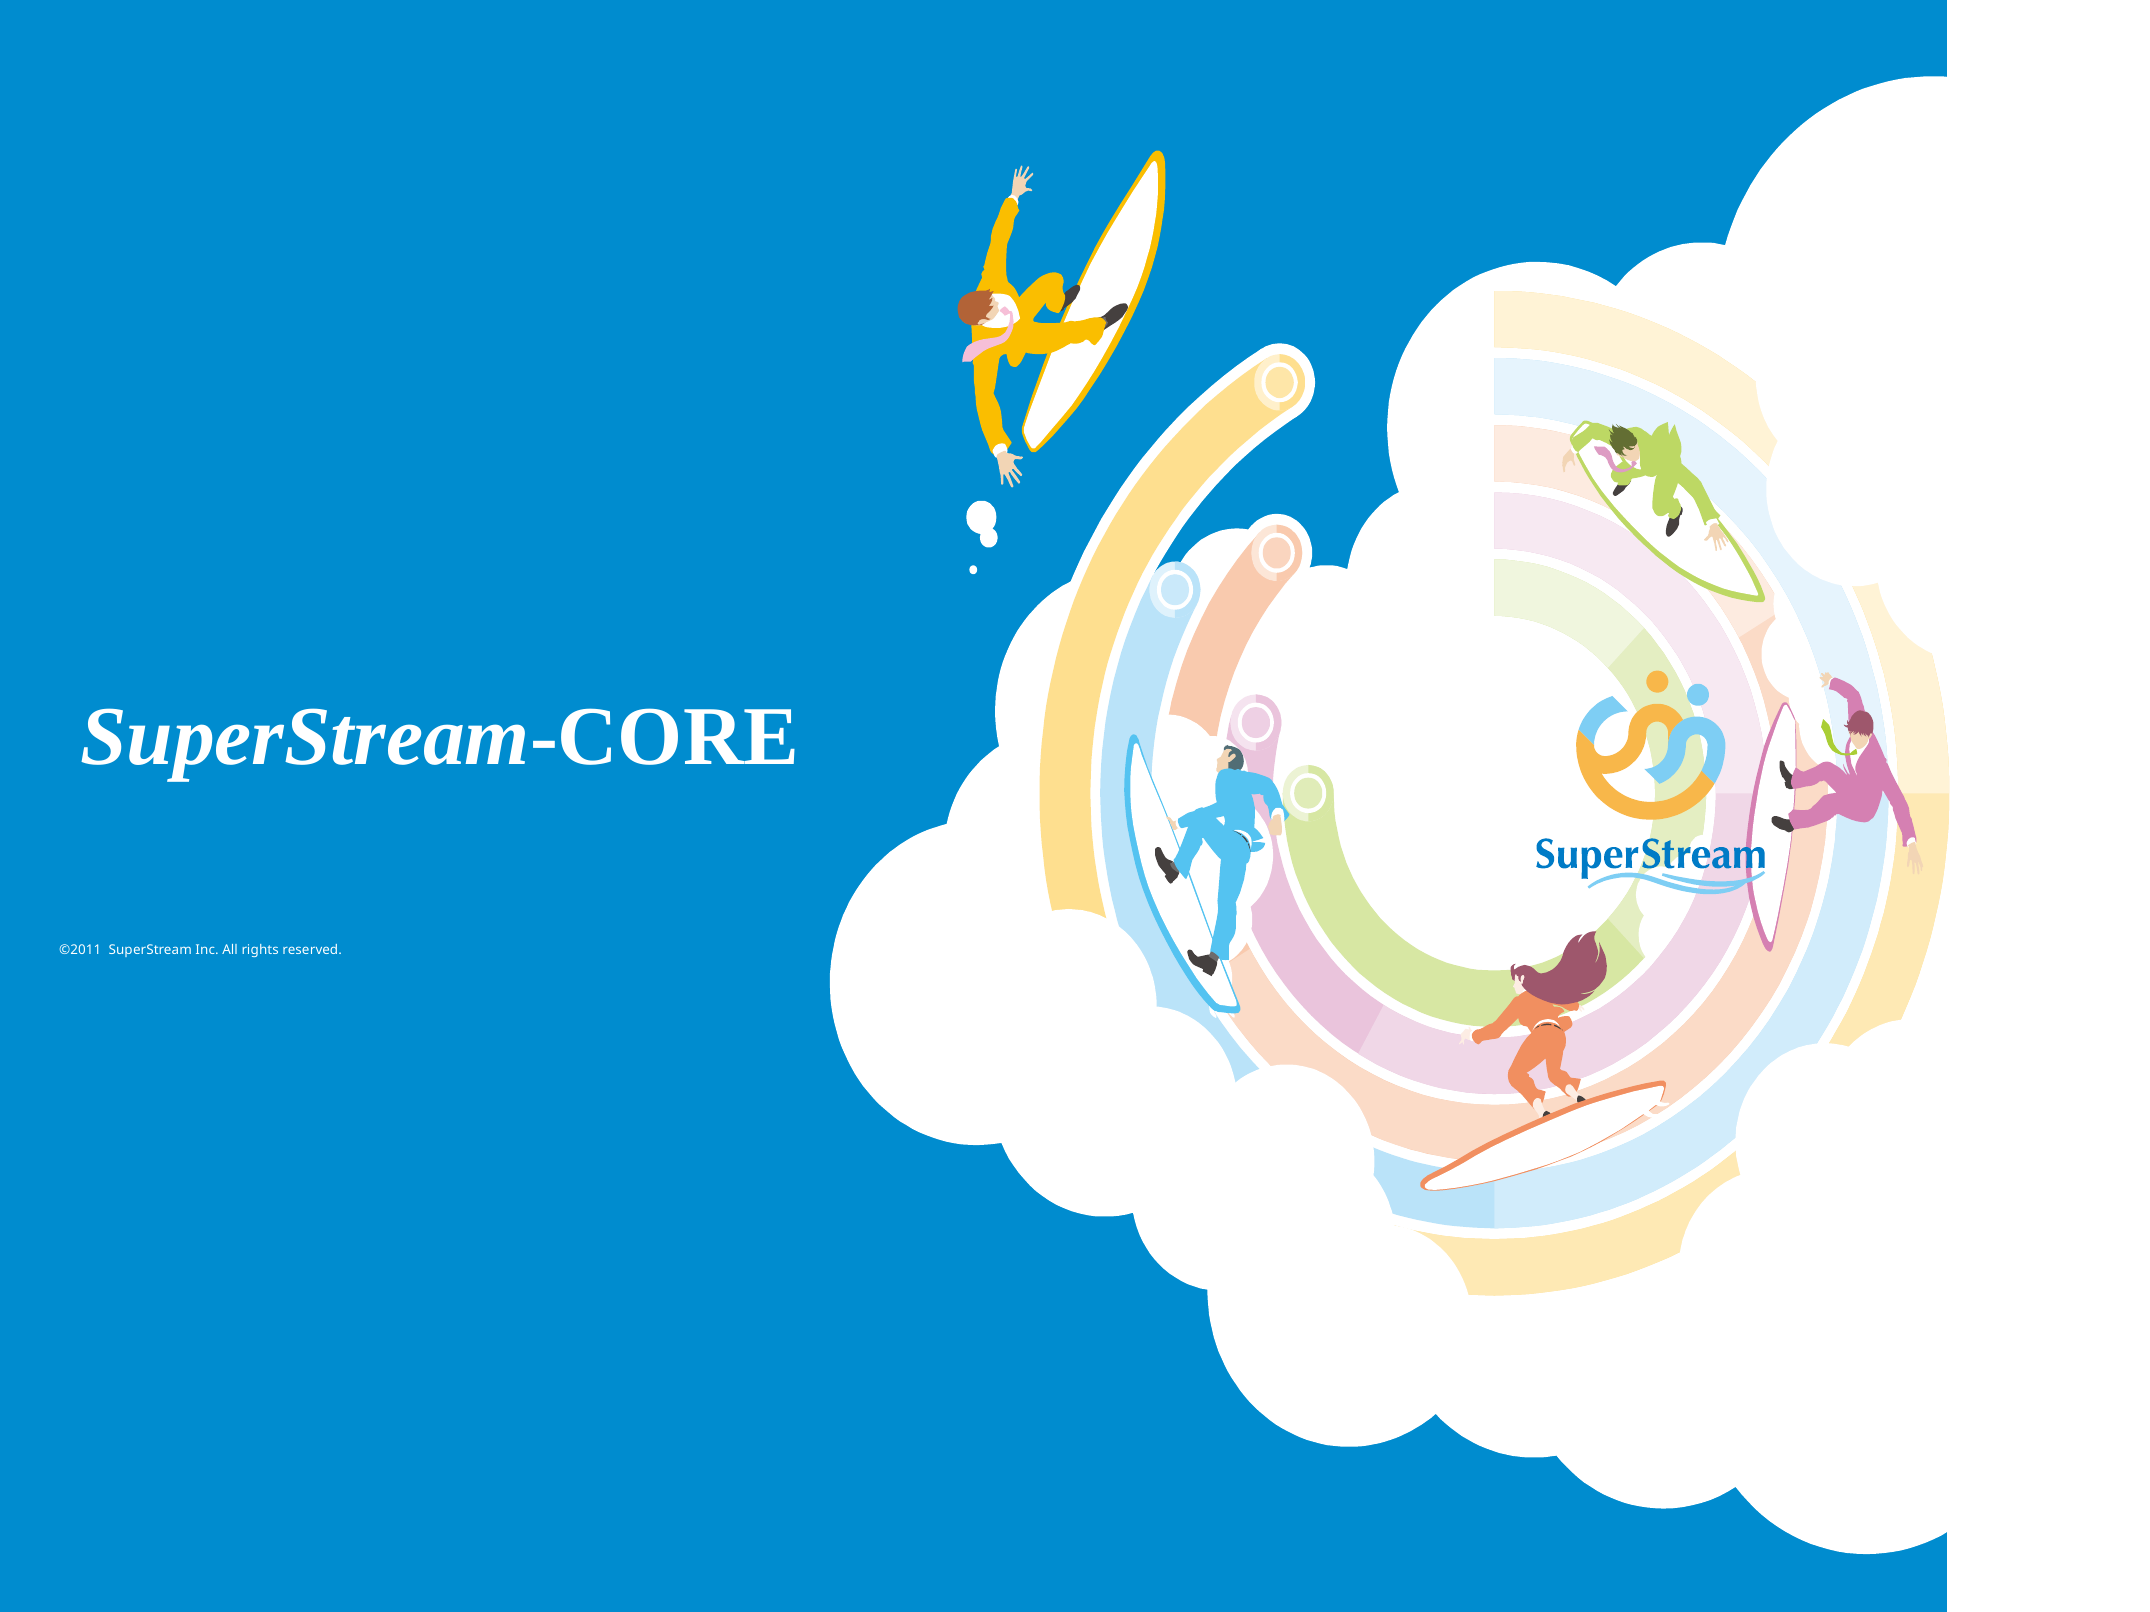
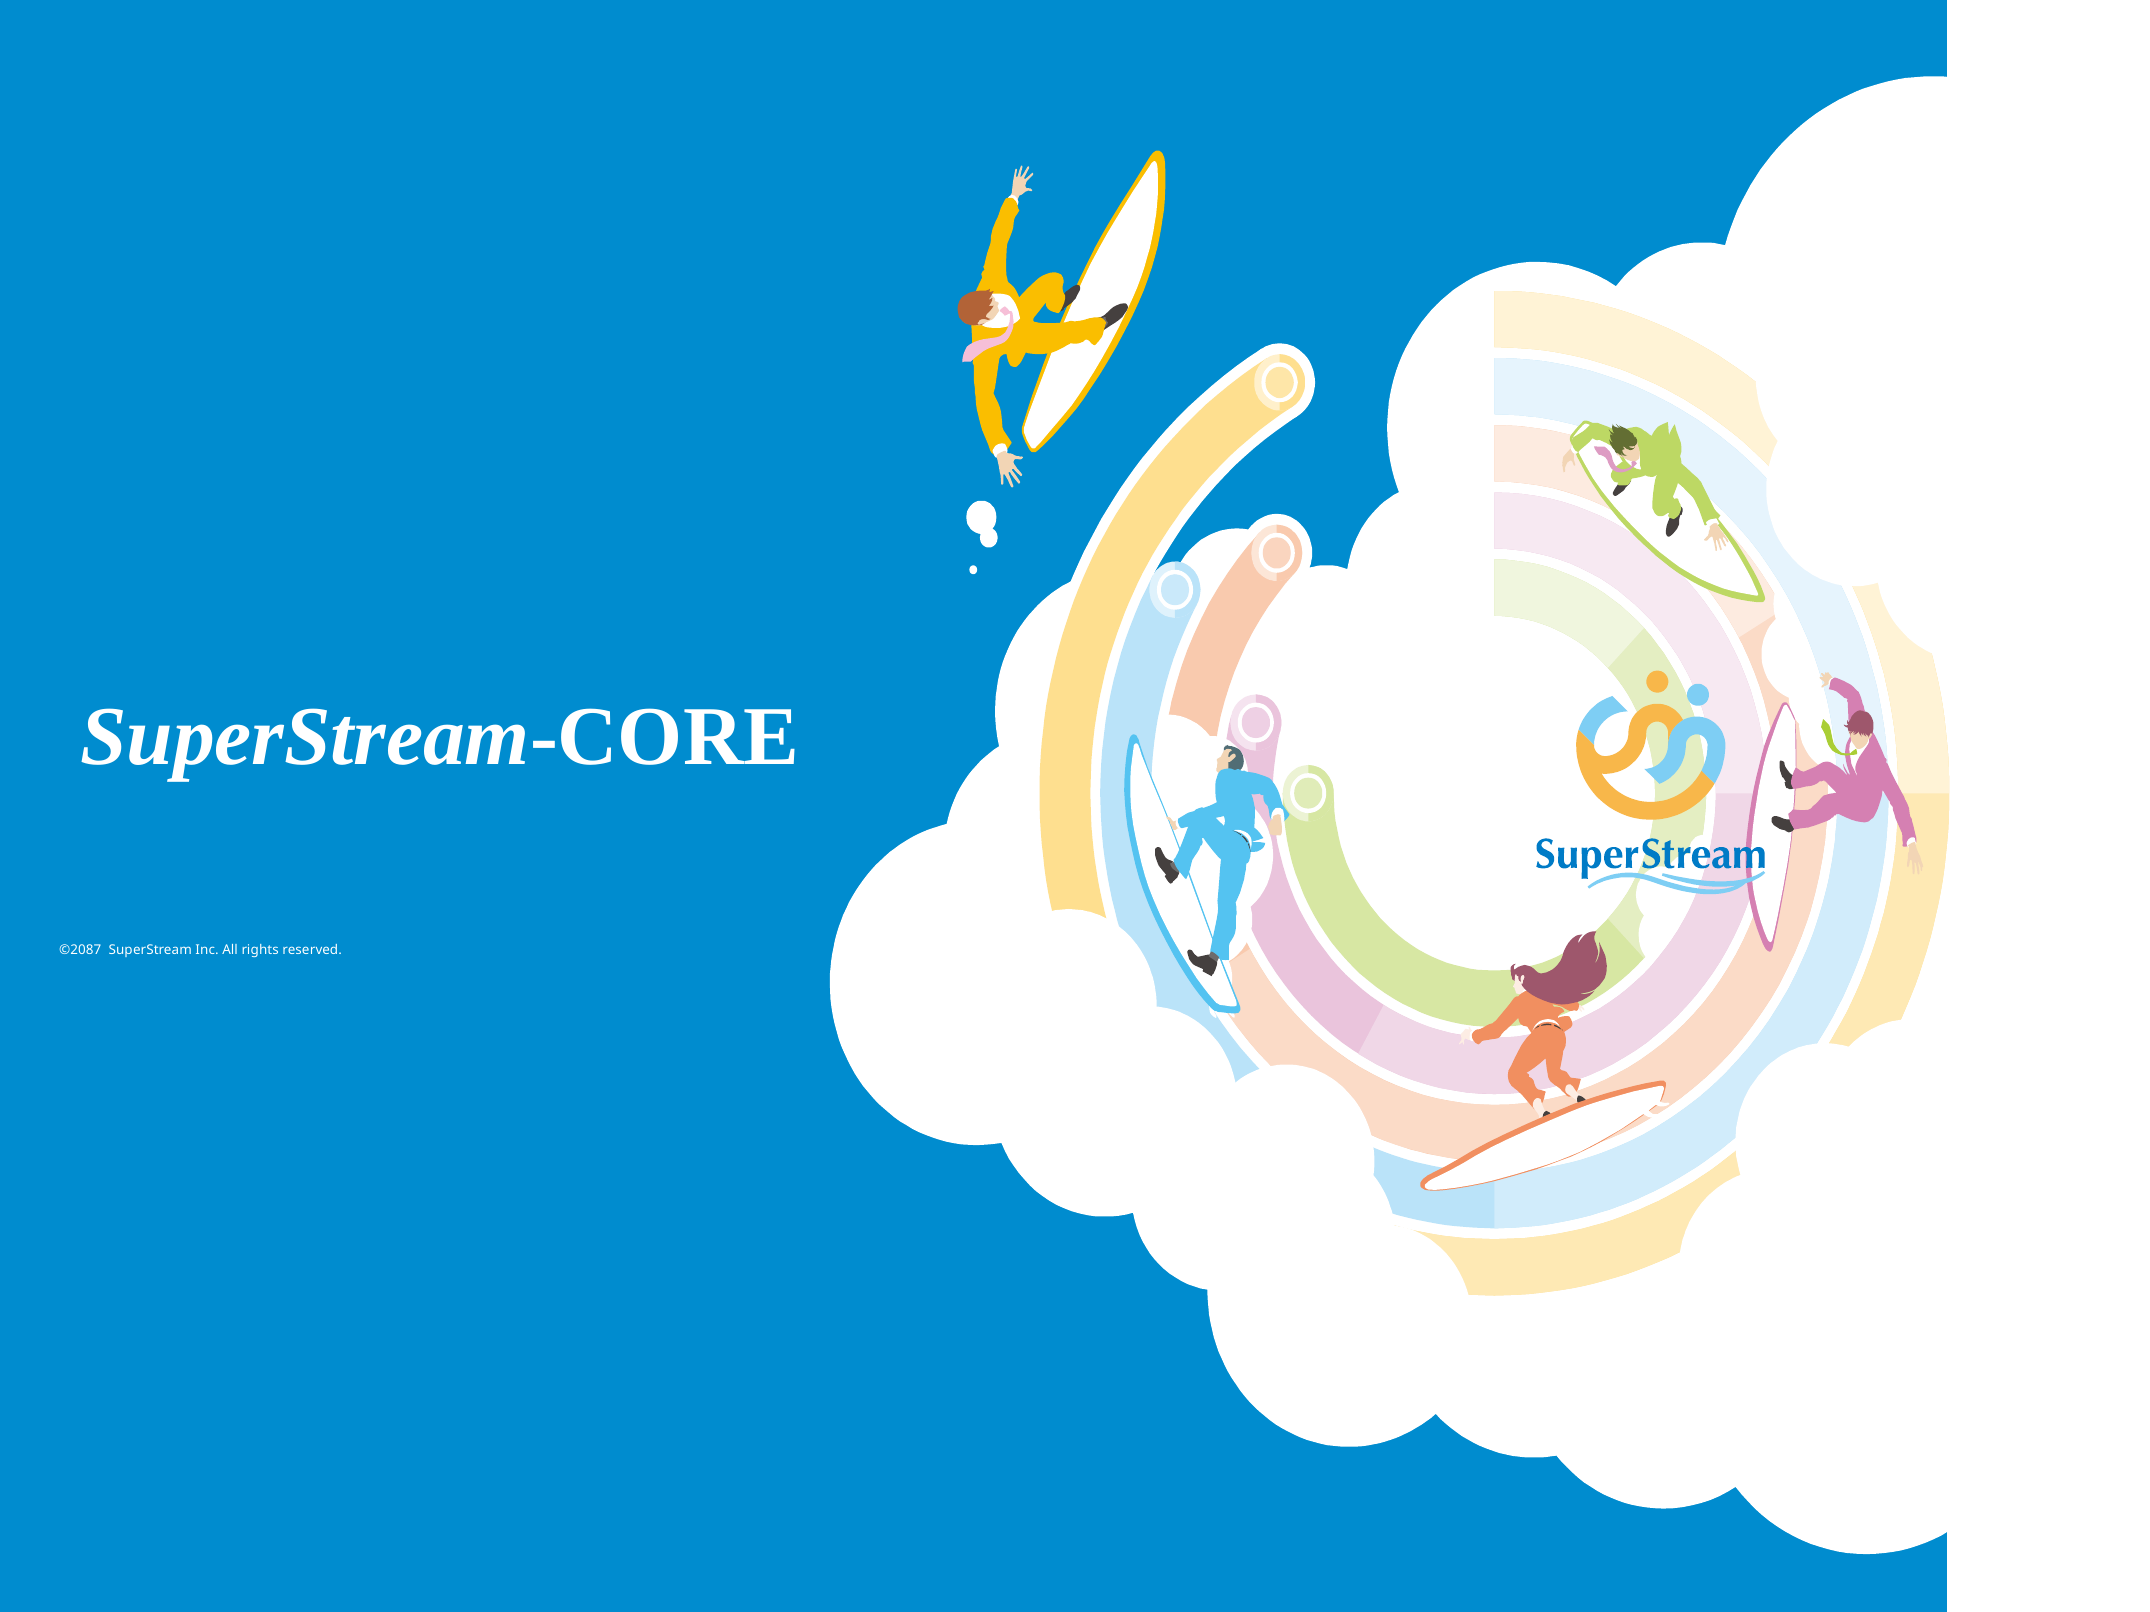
©2011: ©2011 -> ©2087 (80, 951)
